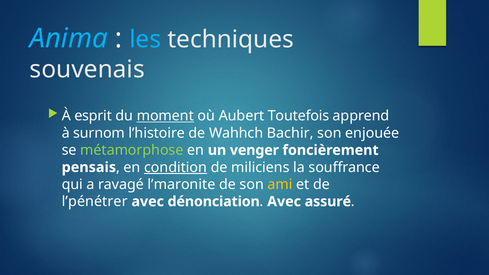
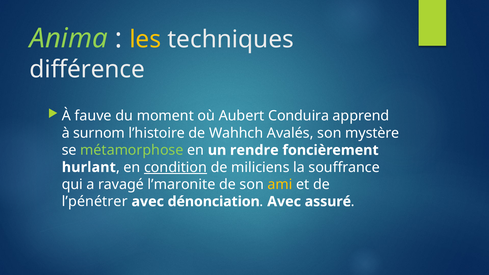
Anima colour: light blue -> light green (69, 38)
les colour: light blue -> yellow (145, 39)
souvenais: souvenais -> différence (87, 69)
esprit: esprit -> fauve (93, 116)
moment underline: present -> none (165, 116)
Toutefois: Toutefois -> Conduira (299, 116)
Bachir: Bachir -> Avalés (290, 133)
enjouée: enjouée -> mystère (372, 133)
venger: venger -> rendre (254, 150)
pensais: pensais -> hurlant (89, 167)
